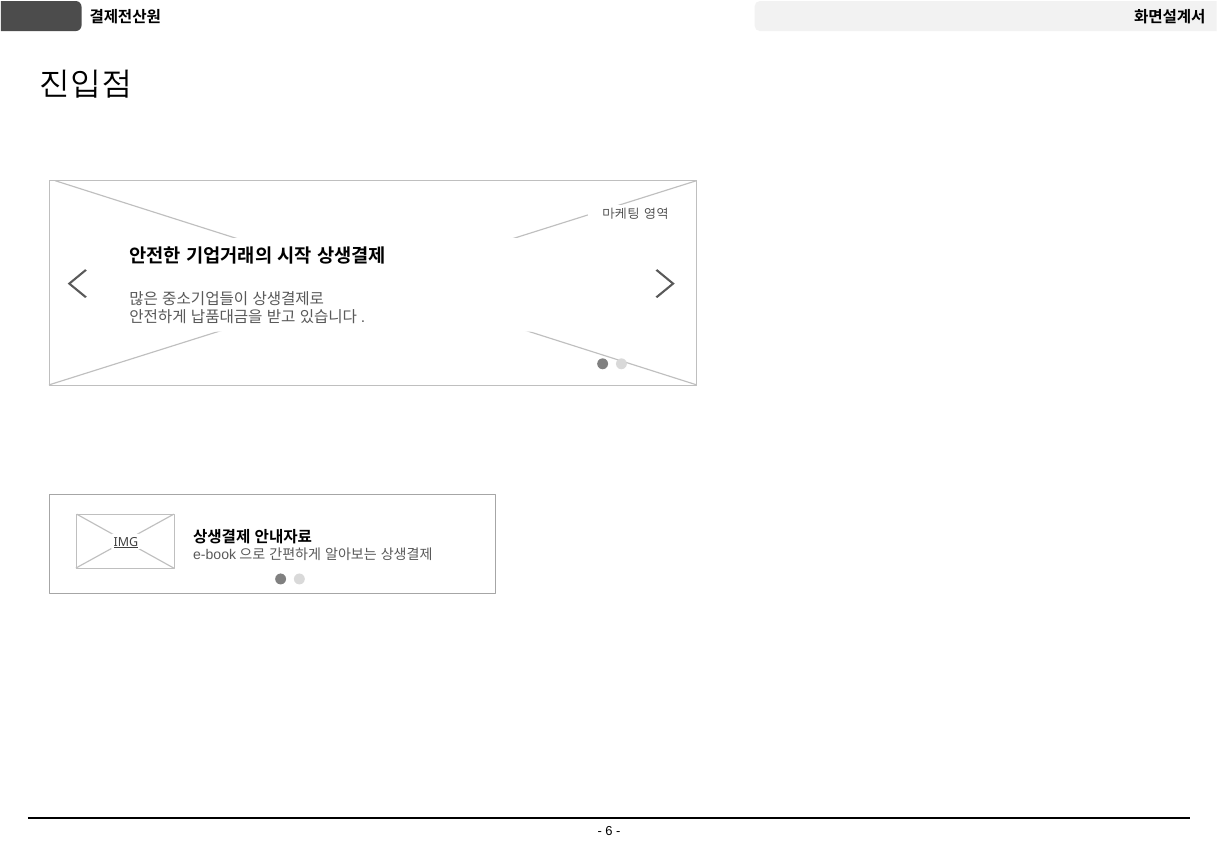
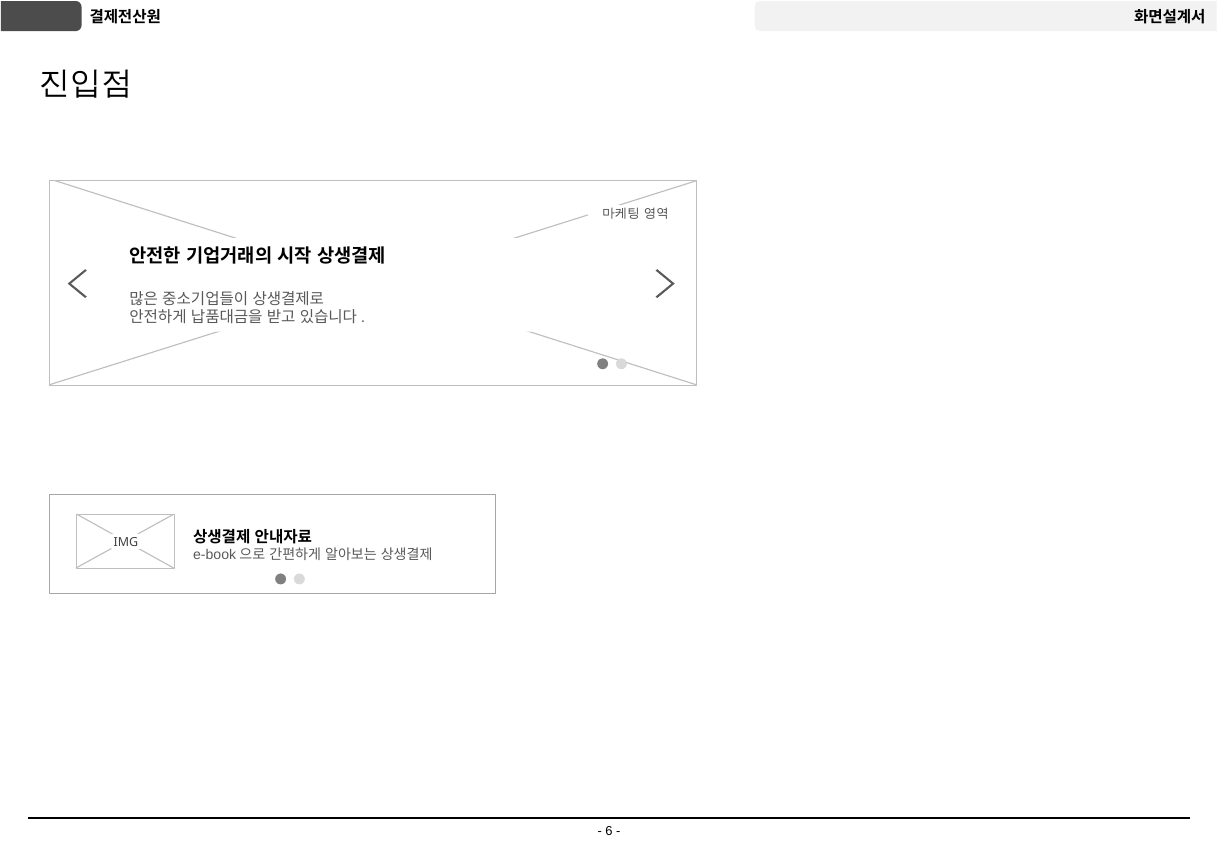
IMG underline: present -> none (126, 542)
